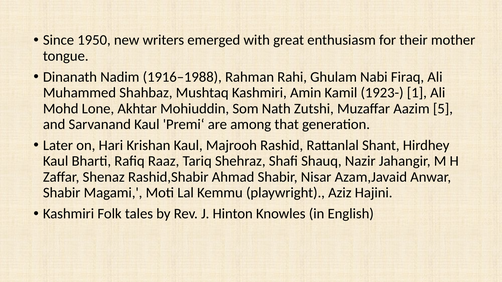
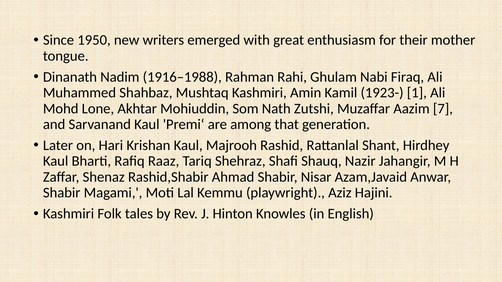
5: 5 -> 7 (443, 109)
